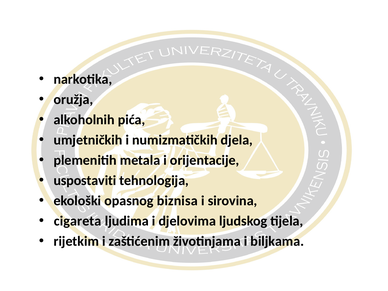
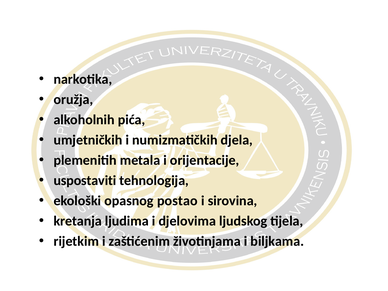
biznisa: biznisa -> postao (177, 201)
cigareta: cigareta -> kretanja (78, 221)
